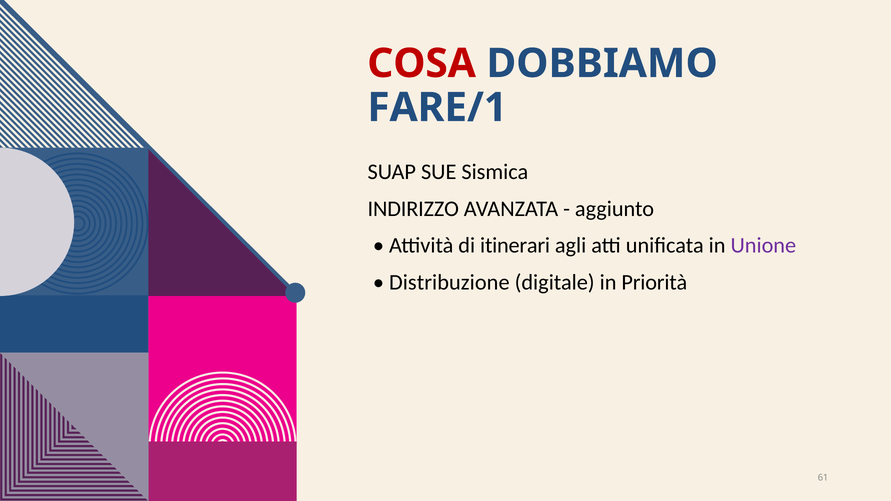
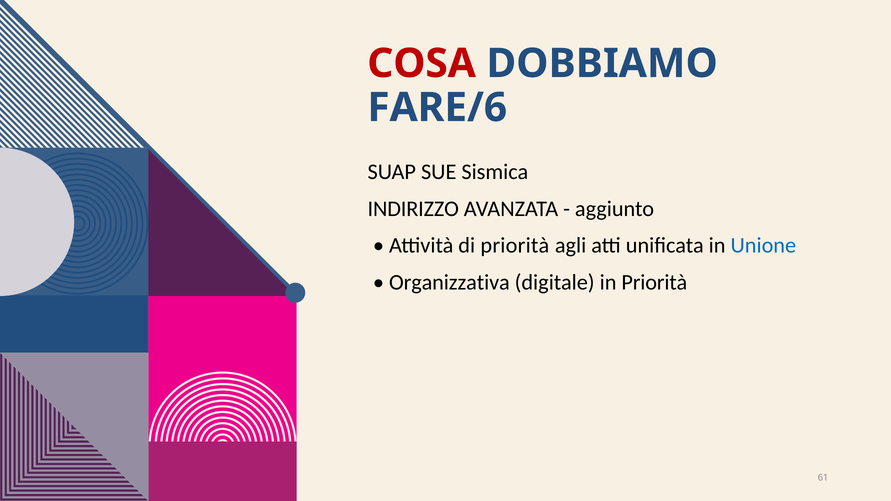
FARE/1: FARE/1 -> FARE/6 (437, 108)
di itinerari: itinerari -> priorità (515, 246)
Unione colour: purple -> blue (763, 246)
Distribuzione: Distribuzione -> Organizzativa (449, 282)
